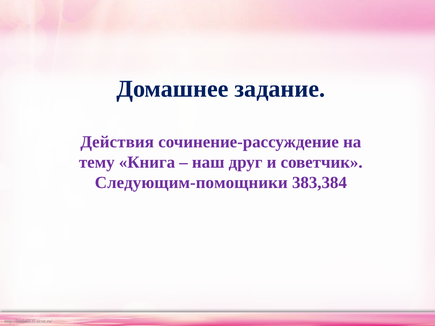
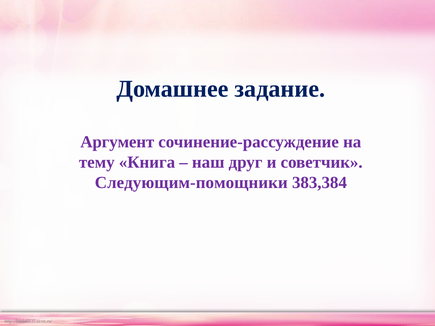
Действия: Действия -> Аргумент (117, 142)
